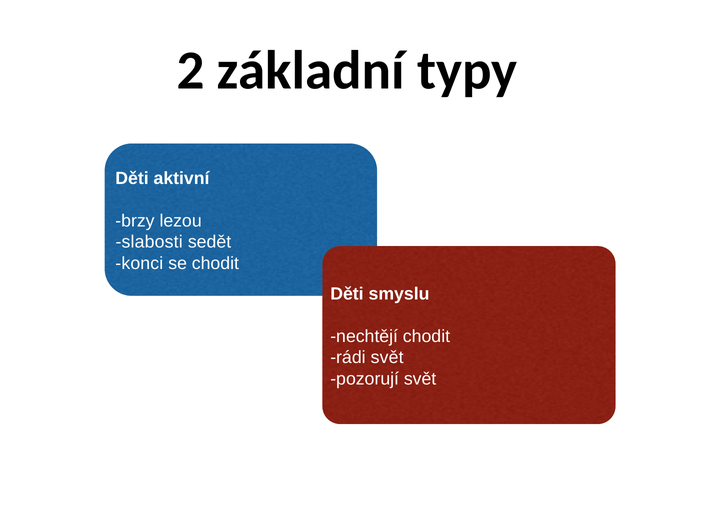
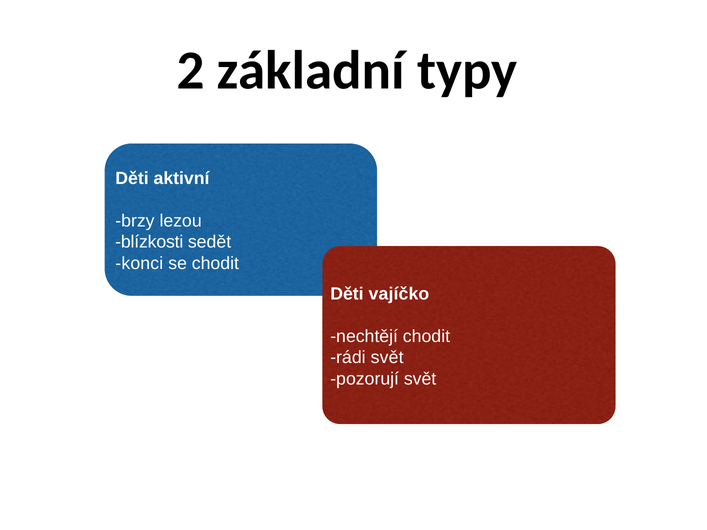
slabosti: slabosti -> blízkosti (149, 242)
smyslu: smyslu -> vajíčko (399, 294)
